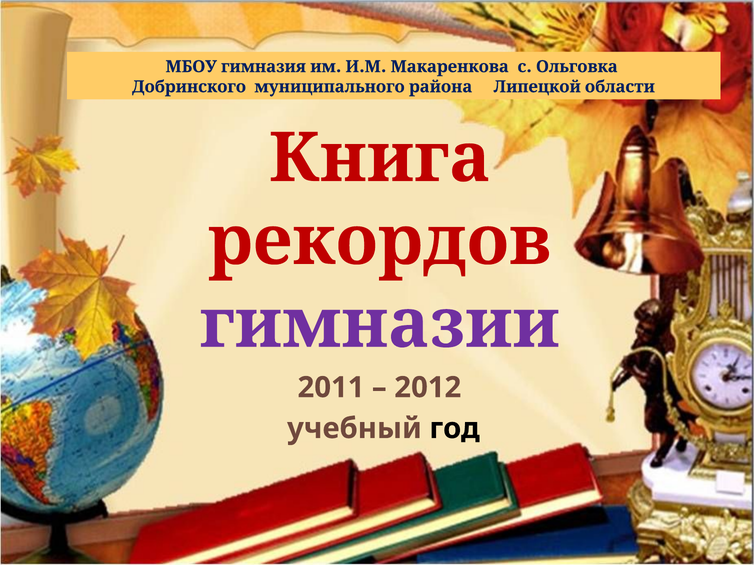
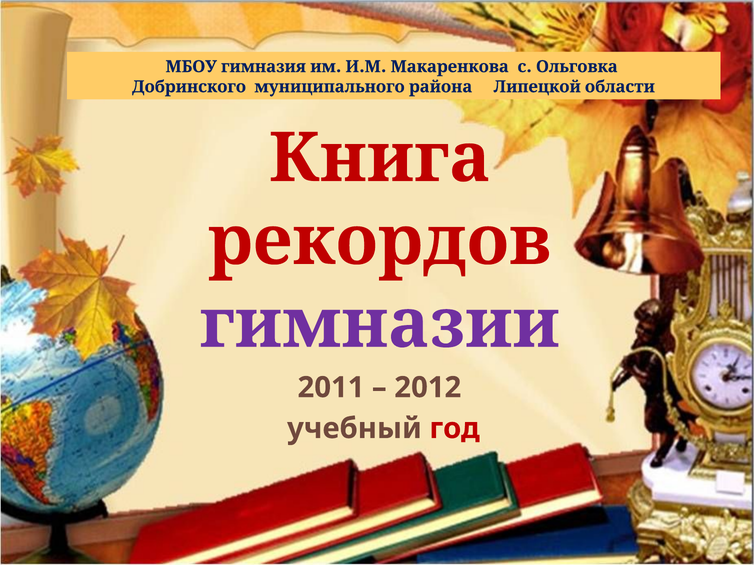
год colour: black -> red (455, 429)
